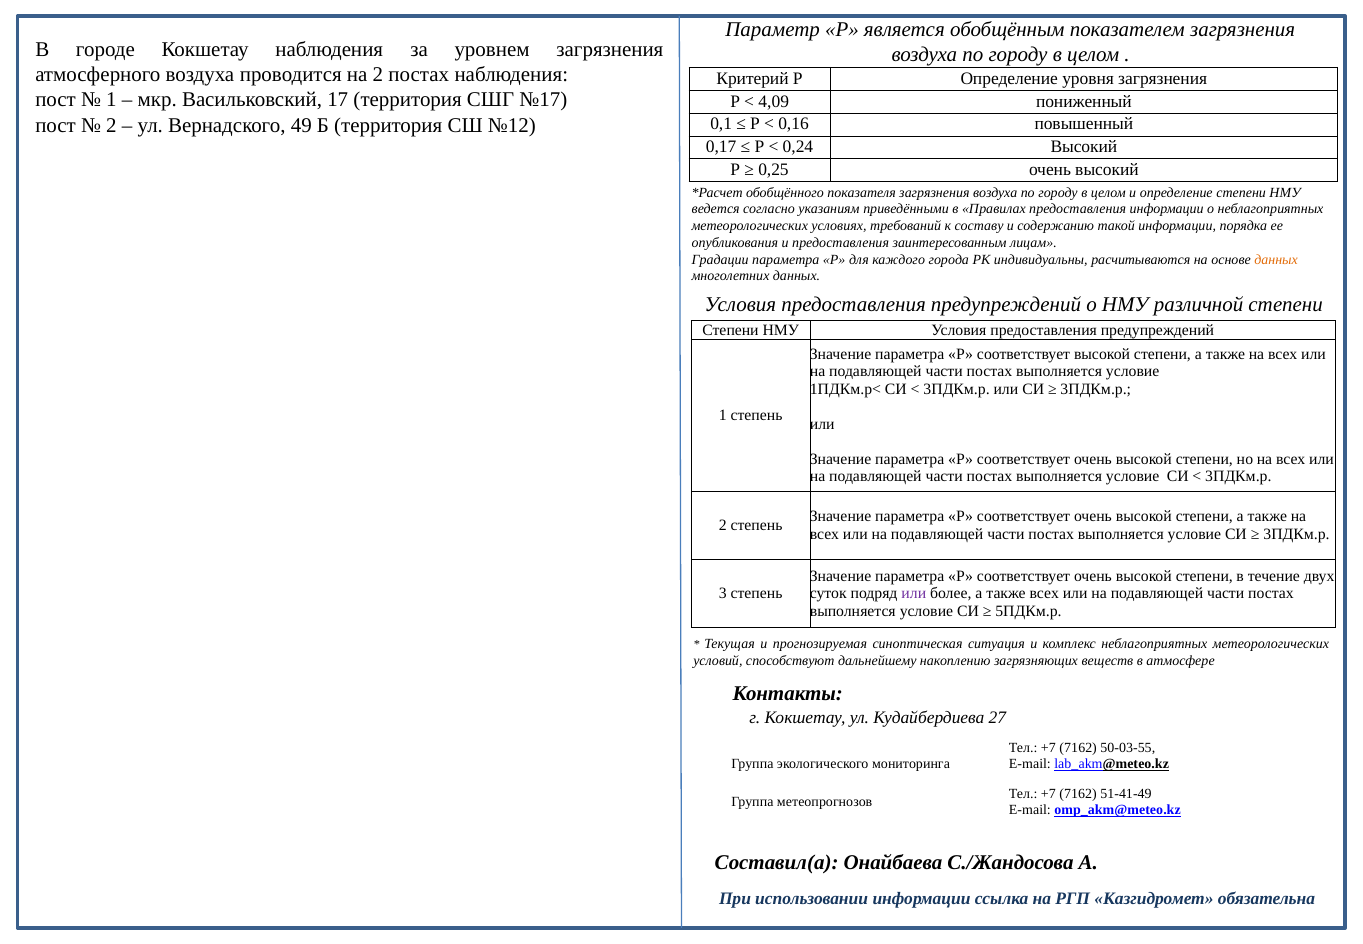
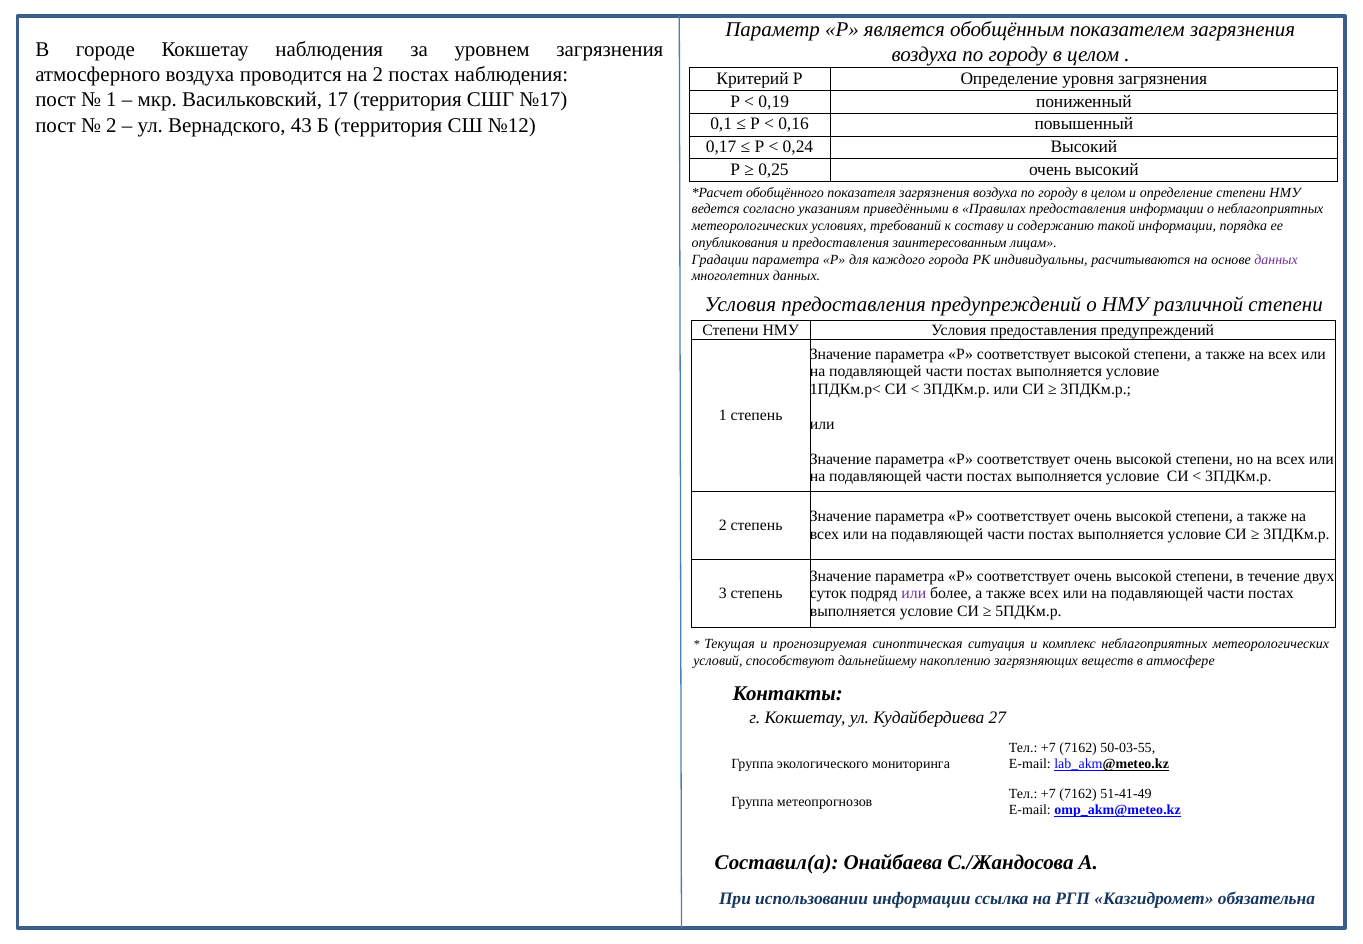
4,09: 4,09 -> 0,19 (774, 101)
49: 49 -> 43 (301, 125)
данных colour: orange -> purple (1276, 259)
